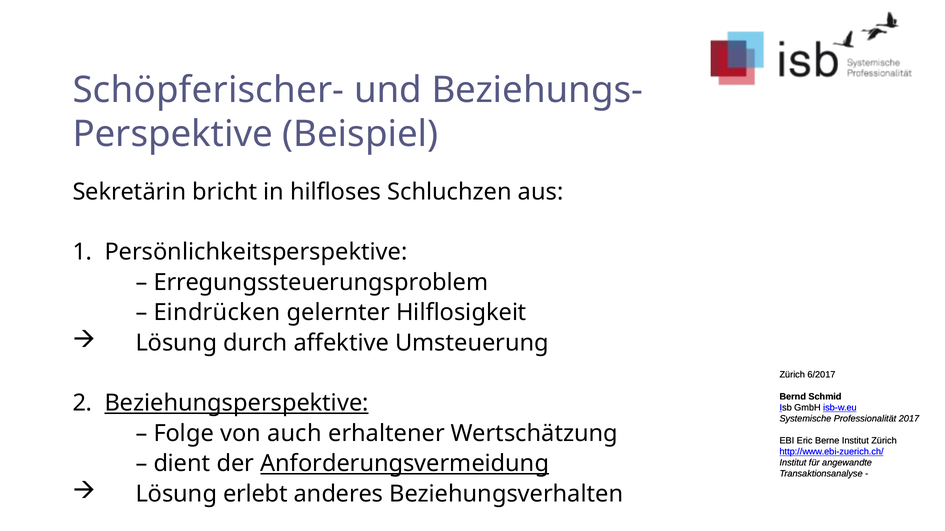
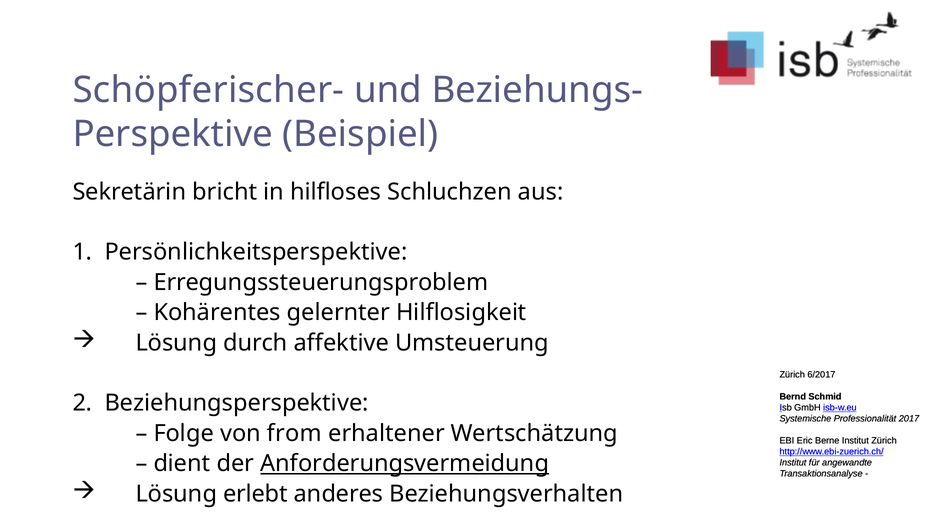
Eindrücken: Eindrücken -> Kohärentes (217, 313)
Beziehungsperspektive underline: present -> none (237, 404)
auch: auch -> from (294, 434)
